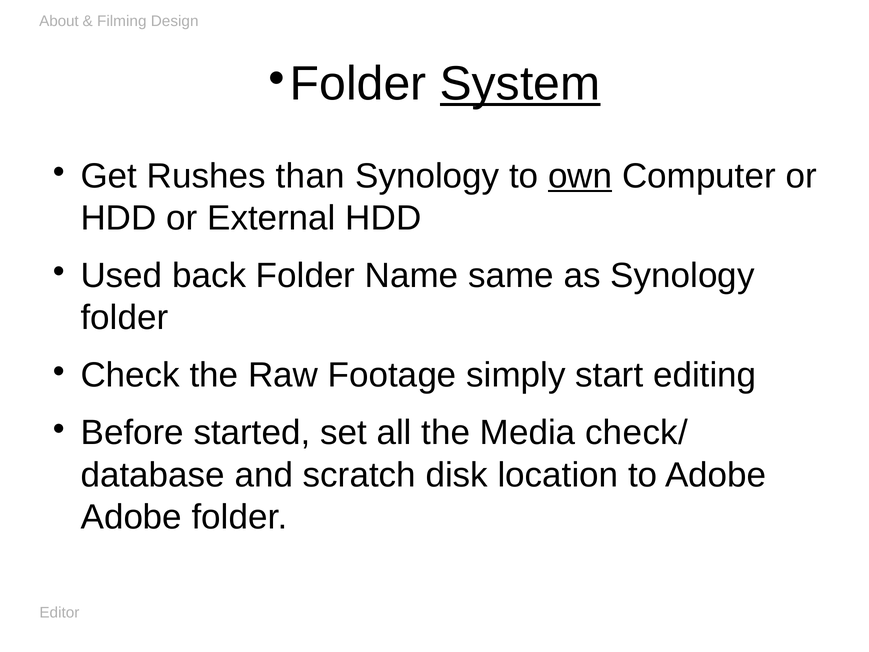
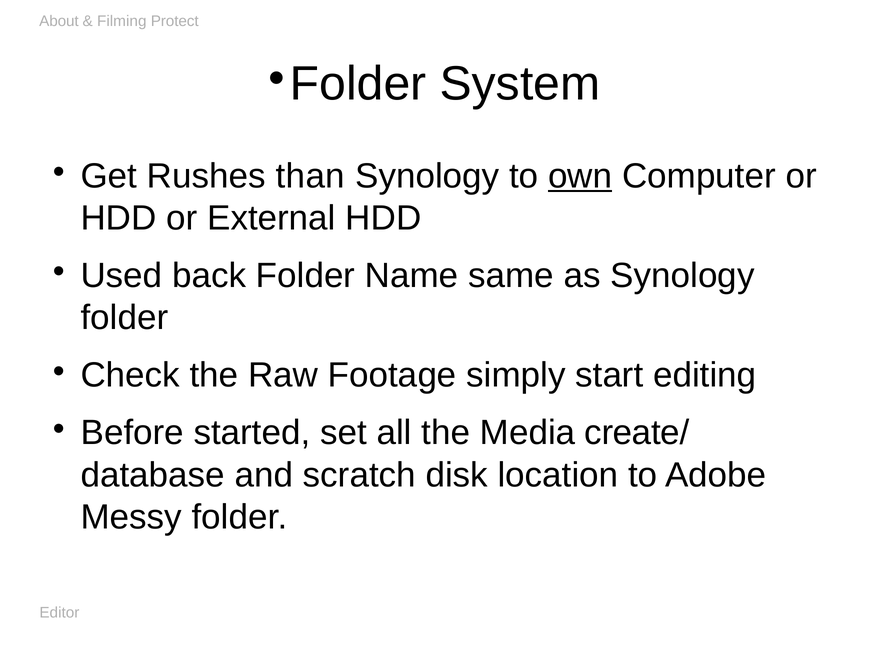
Design: Design -> Protect (175, 21)
System underline: present -> none (520, 84)
check/: check/ -> create/ (637, 433)
Adobe: Adobe -> Messy (131, 517)
